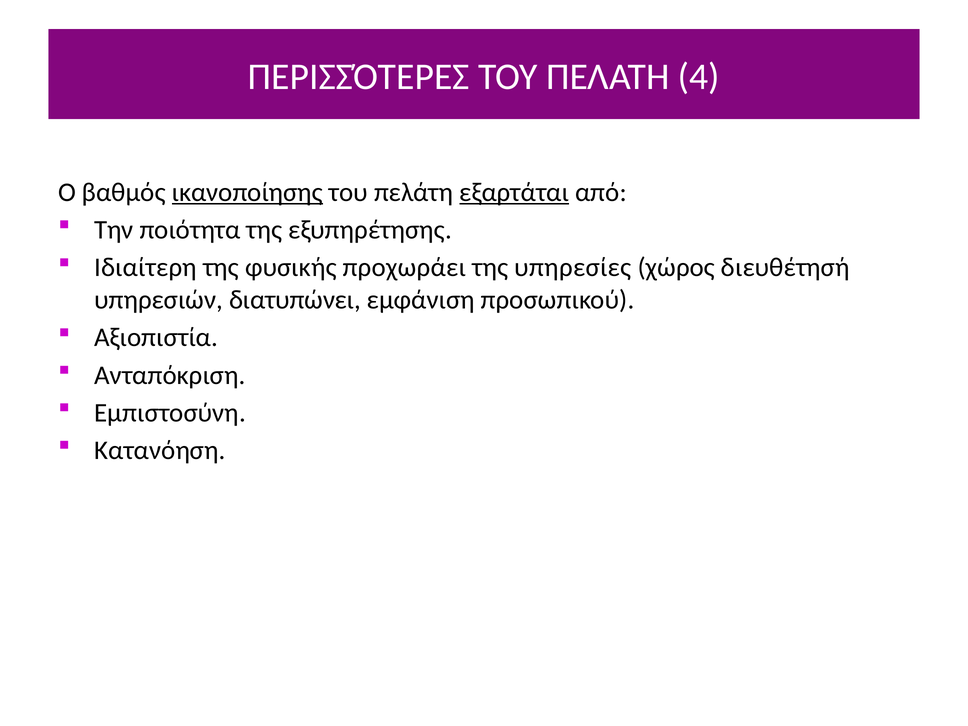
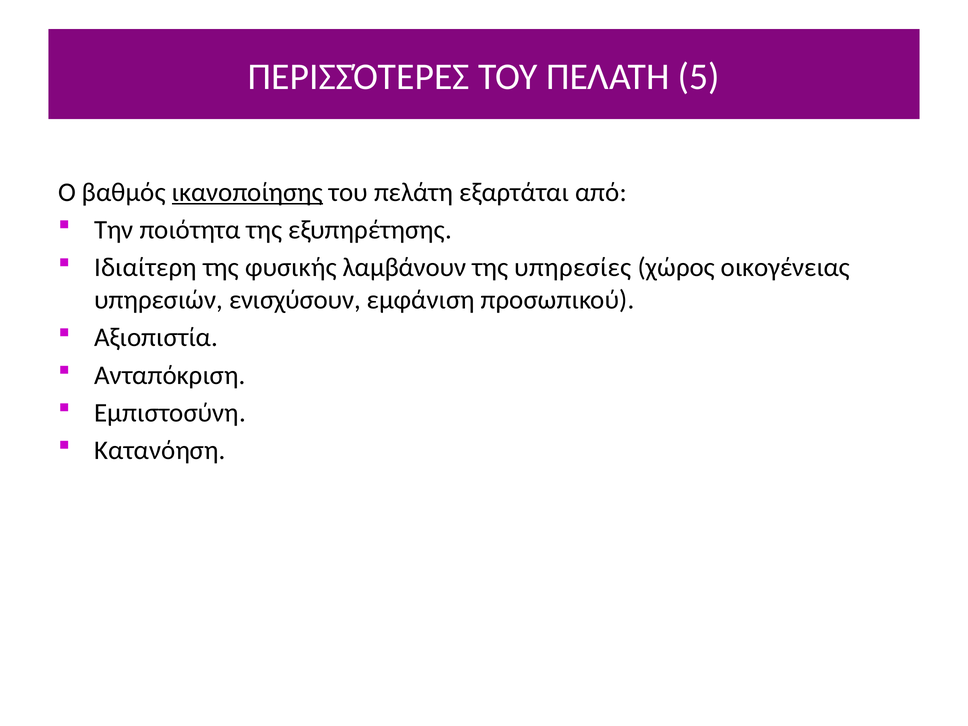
4: 4 -> 5 (699, 77)
εξαρτάται underline: present -> none (514, 192)
προχωράει: προχωράει -> λαμβάνουν (404, 268)
διευθέτησή: διευθέτησή -> οικογένειας (785, 268)
διατυπώνει: διατυπώνει -> ενισχύσουν (295, 300)
